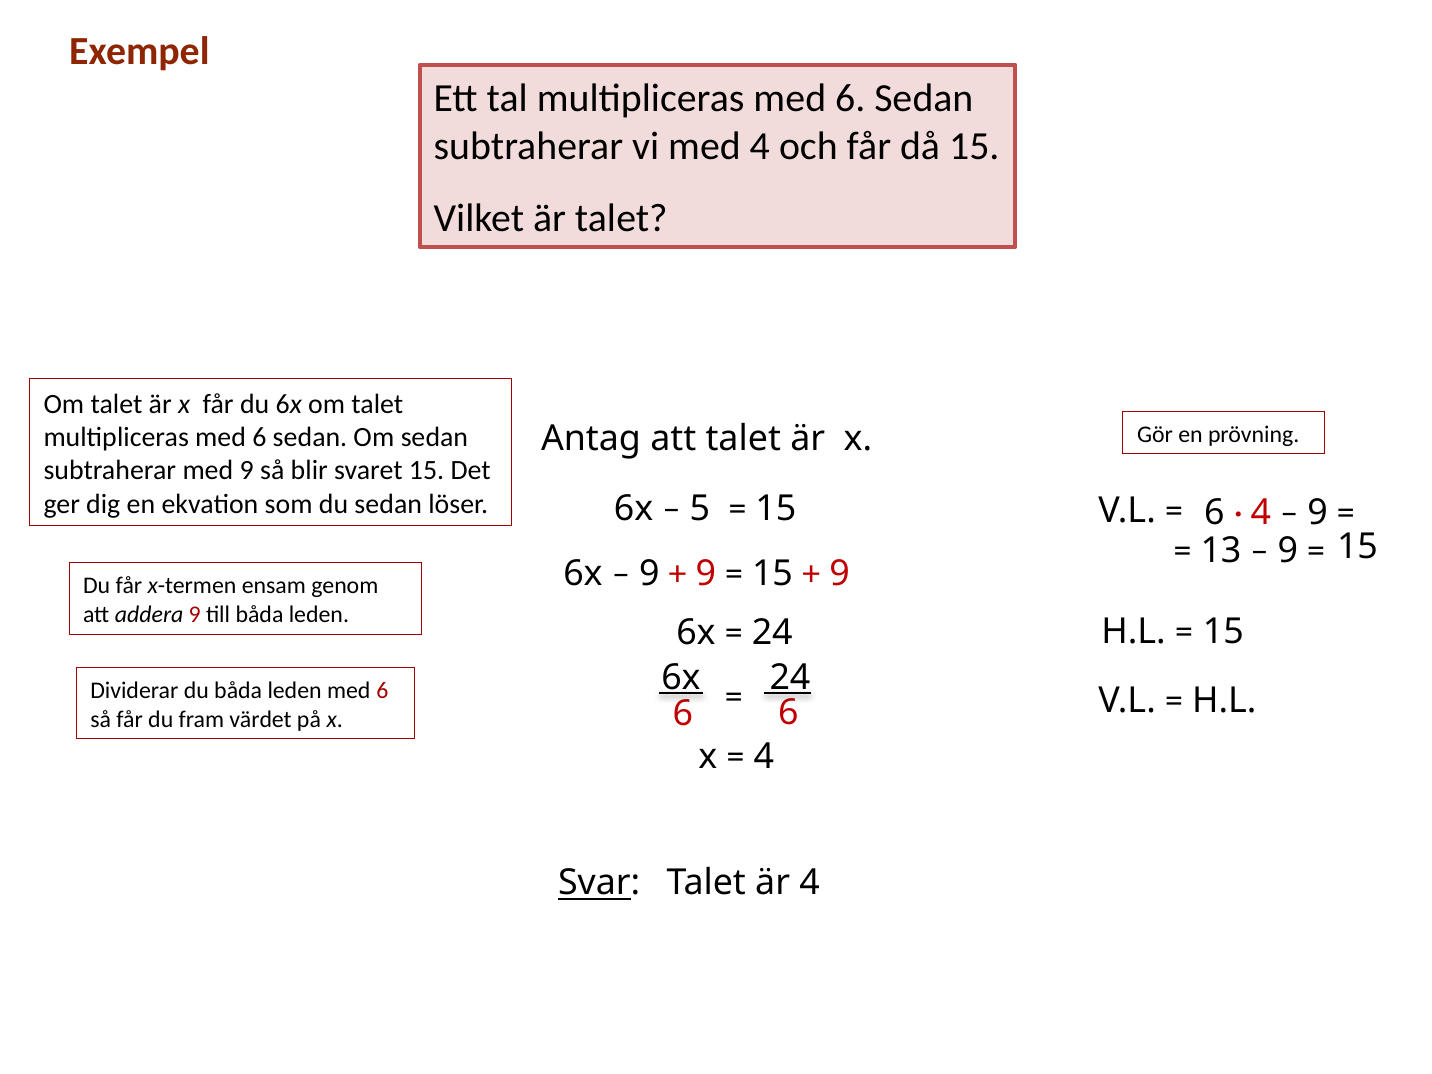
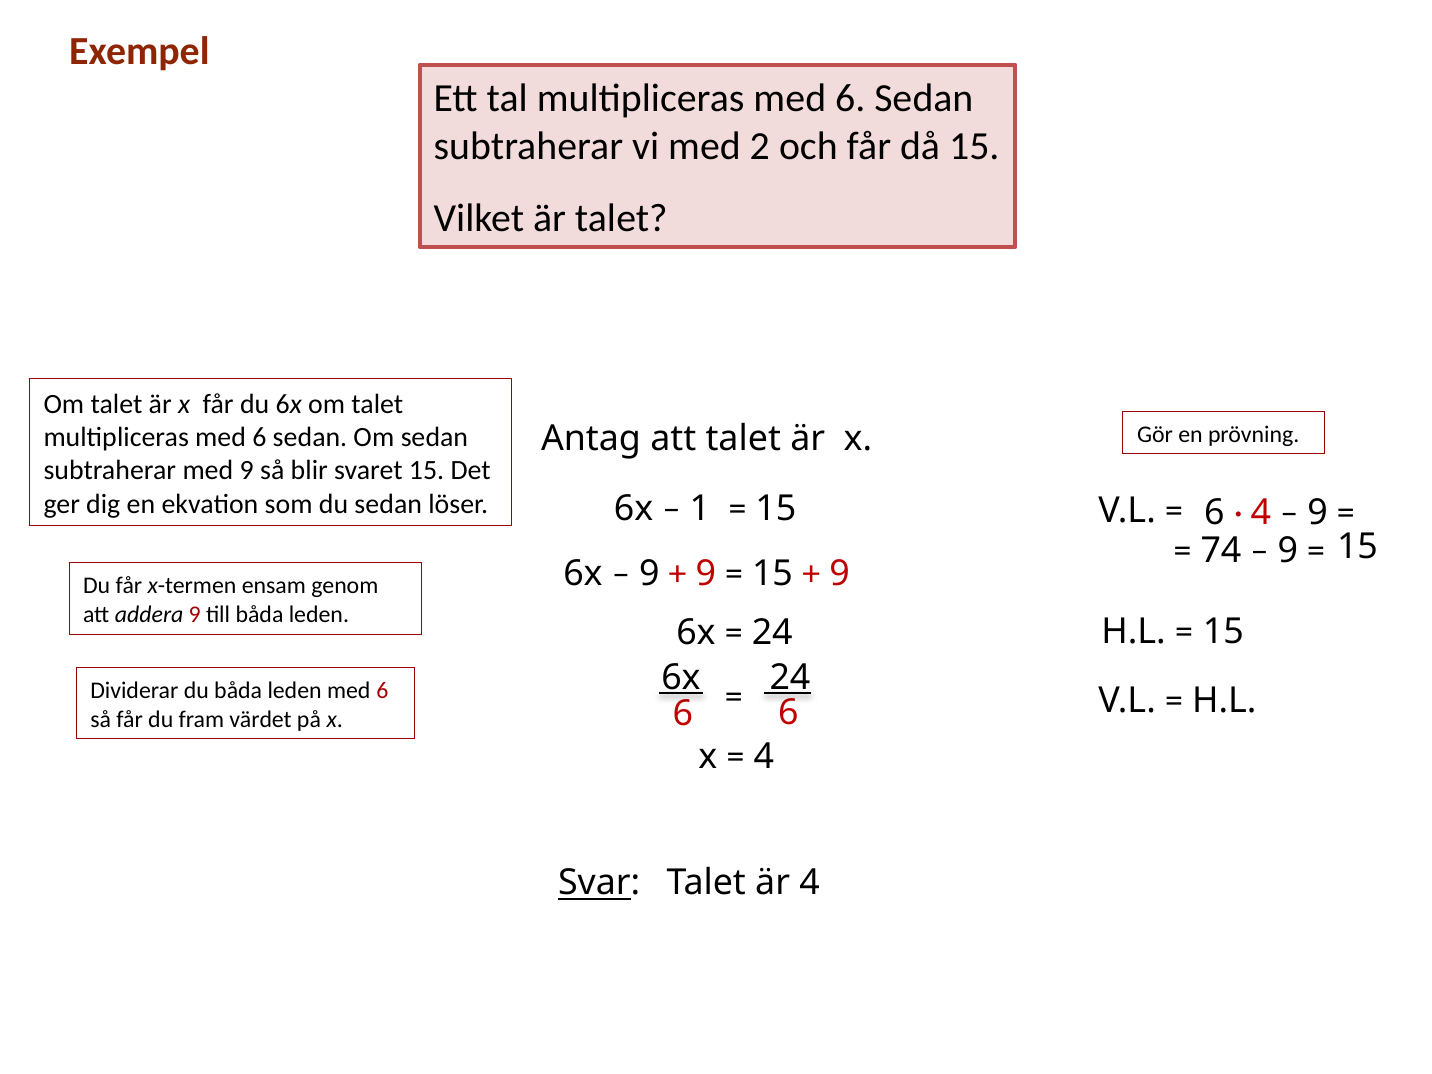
med 4: 4 -> 2 (760, 146)
5: 5 -> 1 (700, 509)
13: 13 -> 74 (1221, 550)
